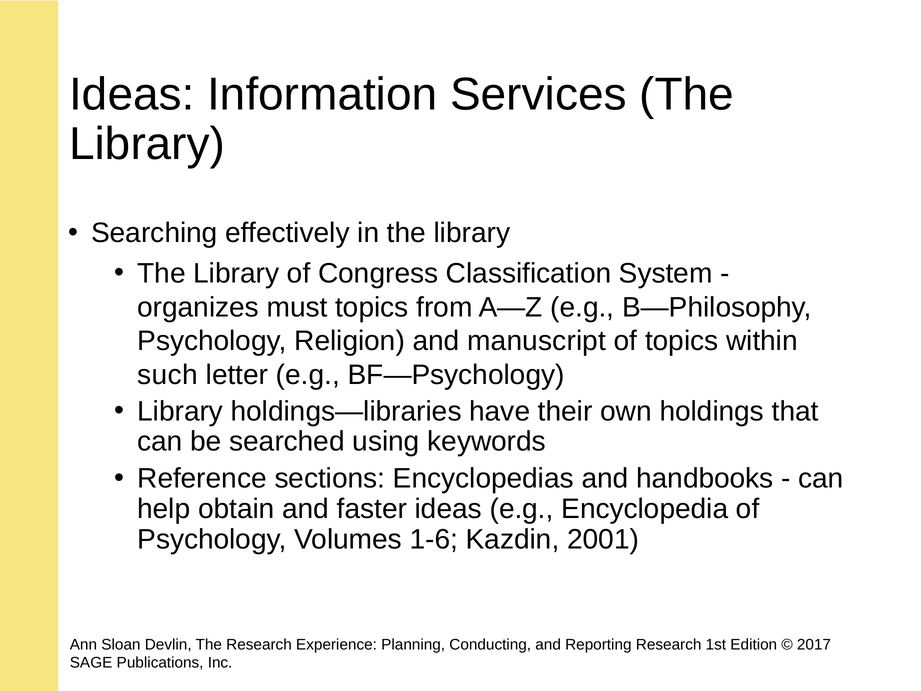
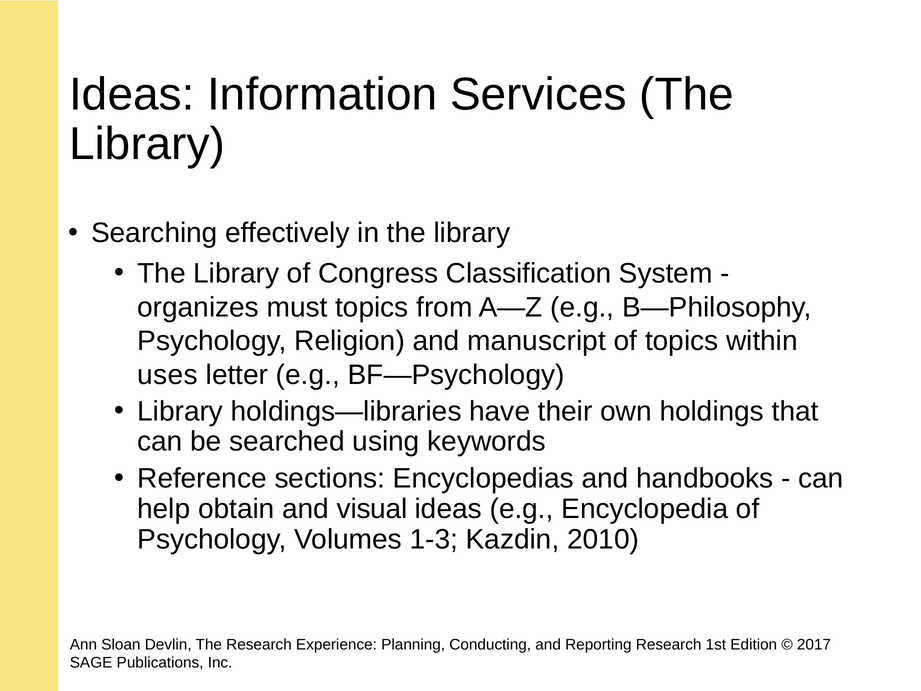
such: such -> uses (168, 375)
faster: faster -> visual (372, 509)
1-6: 1-6 -> 1-3 (434, 539)
2001: 2001 -> 2010 (603, 539)
